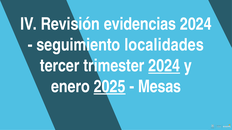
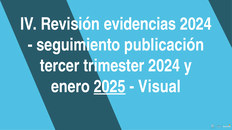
localidades: localidades -> publicación (164, 45)
2024 underline: present -> none (164, 66)
Mesas: Mesas -> Visual (159, 87)
